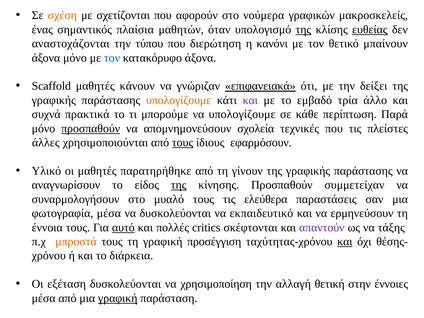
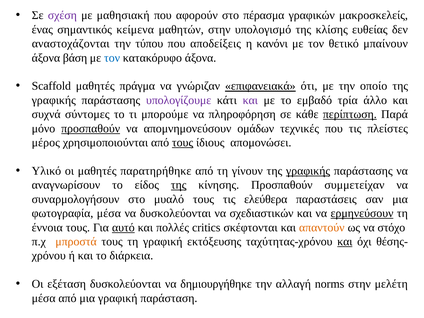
σχέση colour: orange -> purple (62, 15)
σχετίζονται: σχετίζονται -> μαθησιακή (123, 15)
νούμερα: νούμερα -> πέρασμα (264, 15)
πλαίσια: πλαίσια -> κείμενα (135, 30)
μαθητών όταν: όταν -> στην (219, 30)
της underline: present -> none (303, 30)
ευθείας underline: present -> none (370, 30)
διερώτηση: διερώτηση -> αποδείξεις (216, 44)
άξονα μόνο: μόνο -> βάση (75, 58)
κάνουν: κάνουν -> πράγμα (137, 86)
δείξει: δείξει -> οποίο (374, 86)
υπολογίζουμε colour: orange -> purple (179, 100)
πρακτικά: πρακτικά -> σύντομες (87, 114)
να υπολογίζουμε: υπολογίζουμε -> πληροφόρηση (242, 114)
περίπτωση underline: none -> present (350, 114)
σχολεία: σχολεία -> ομάδων (256, 129)
άλλες: άλλες -> μέρος (46, 143)
εφαρμόσουν: εφαρμόσουν -> απομονώσει (261, 143)
γραφικής underline: none -> present (308, 171)
εκπαιδευτικό: εκπαιδευτικό -> σχεδιαστικών (262, 213)
ερμηνεύσουν underline: none -> present (362, 213)
απαντούν colour: purple -> orange (322, 227)
τάξης: τάξης -> στόχο (391, 227)
προσέγγιση: προσέγγιση -> εκτόξευσης (214, 242)
χρησιμοποίηση: χρησιμοποίηση -> δημιουργήθηκε (216, 284)
θετική: θετική -> norms (330, 284)
έννοιες: έννοιες -> μελέτη (391, 284)
γραφική underline: present -> none (118, 298)
